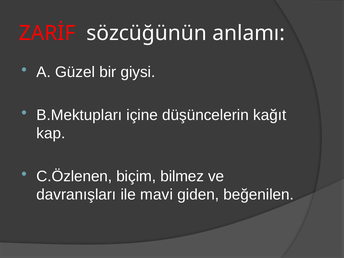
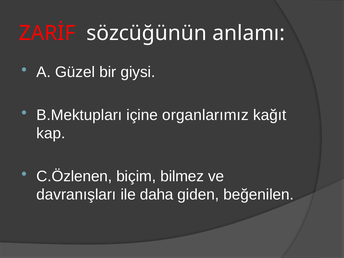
düşüncelerin: düşüncelerin -> organlarımız (205, 115)
mavi: mavi -> daha (157, 195)
